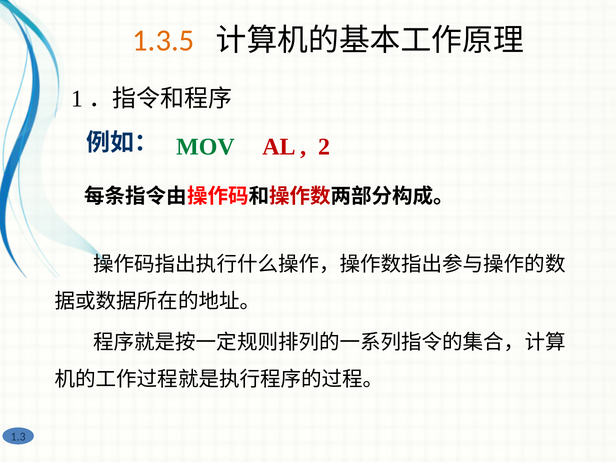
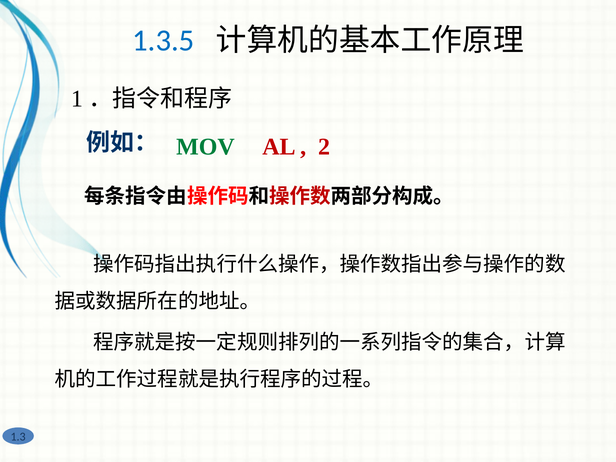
1.3.5 colour: orange -> blue (163, 41)
